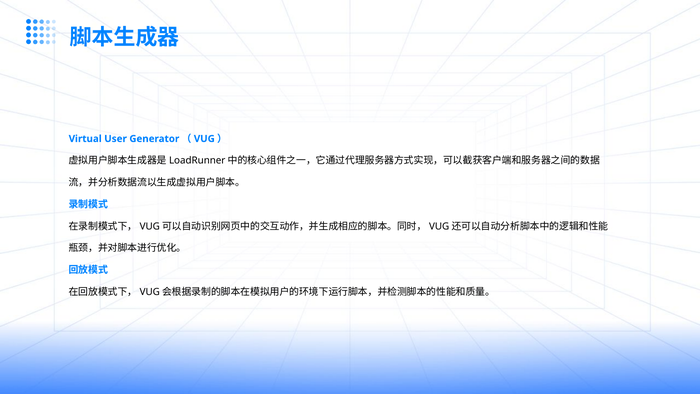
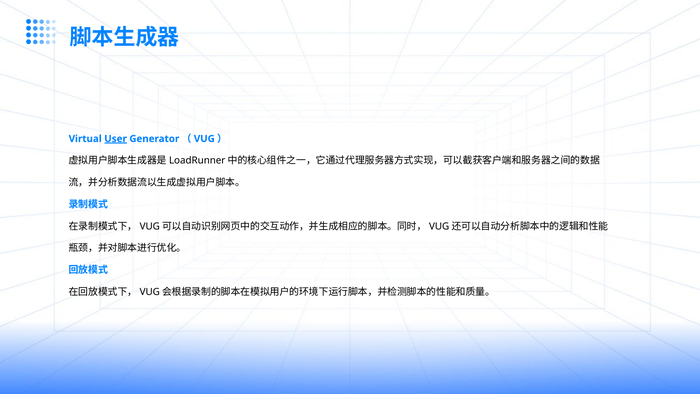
User underline: none -> present (116, 139)
